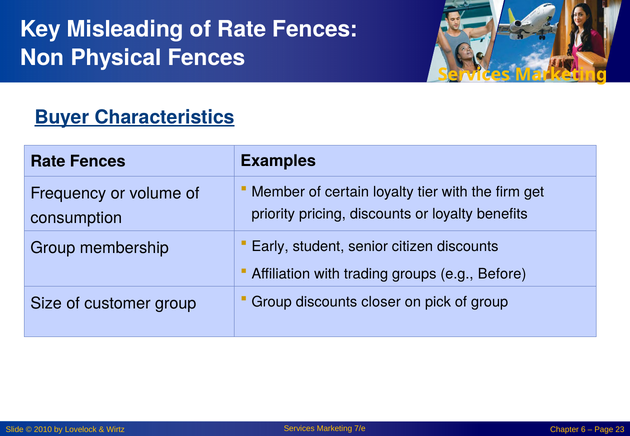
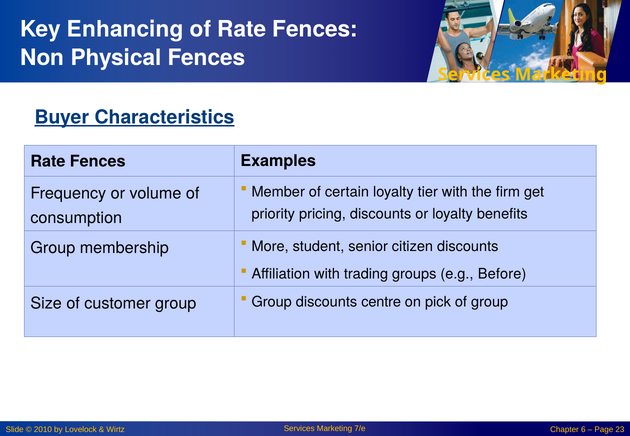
Misleading: Misleading -> Enhancing (125, 29)
Early: Early -> More (270, 247)
closer: closer -> centre (381, 302)
